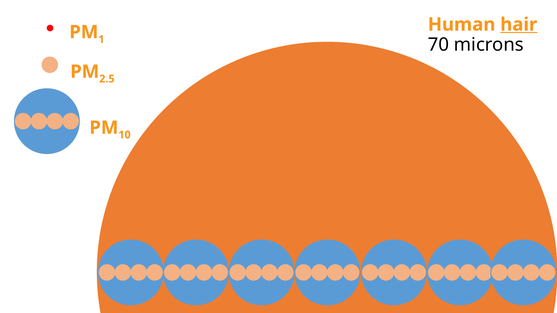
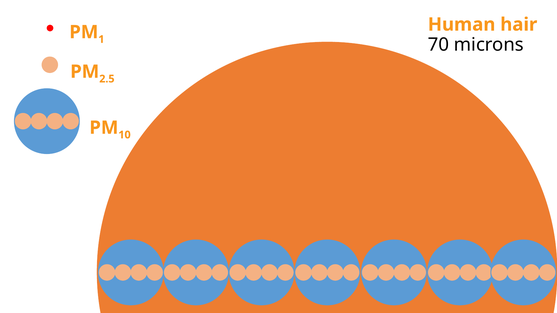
hair underline: present -> none (519, 25)
